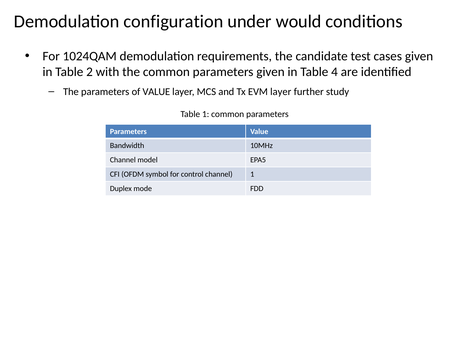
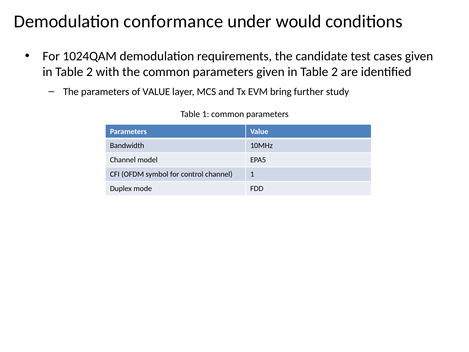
configuration: configuration -> conformance (173, 21)
4: 4 -> 2 (335, 72)
EVM layer: layer -> bring (281, 92)
